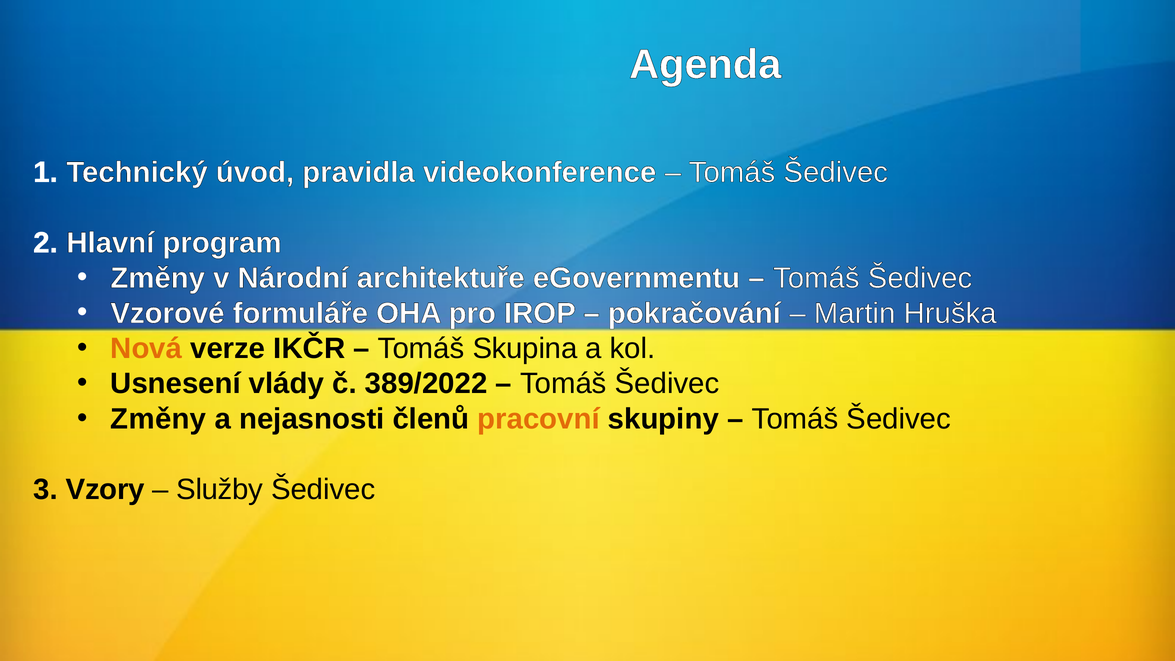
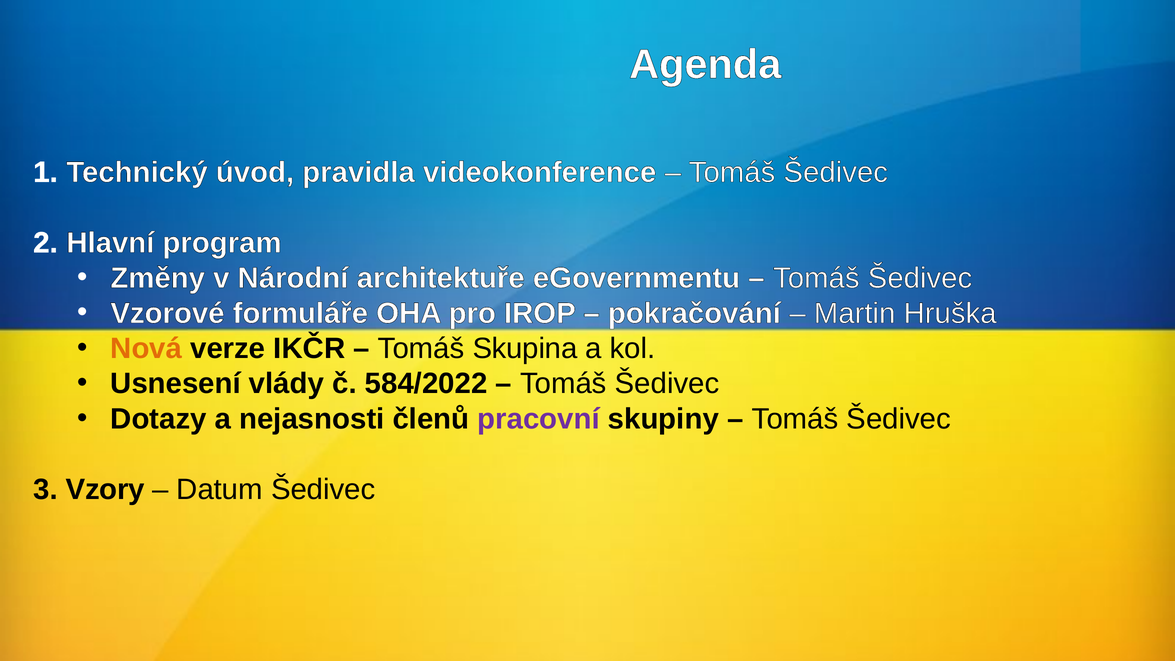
389/2022: 389/2022 -> 584/2022 (426, 384)
Změny: Změny -> Dotazy (158, 419)
pracovní colour: orange -> purple (539, 419)
Služby: Služby -> Datum (220, 489)
